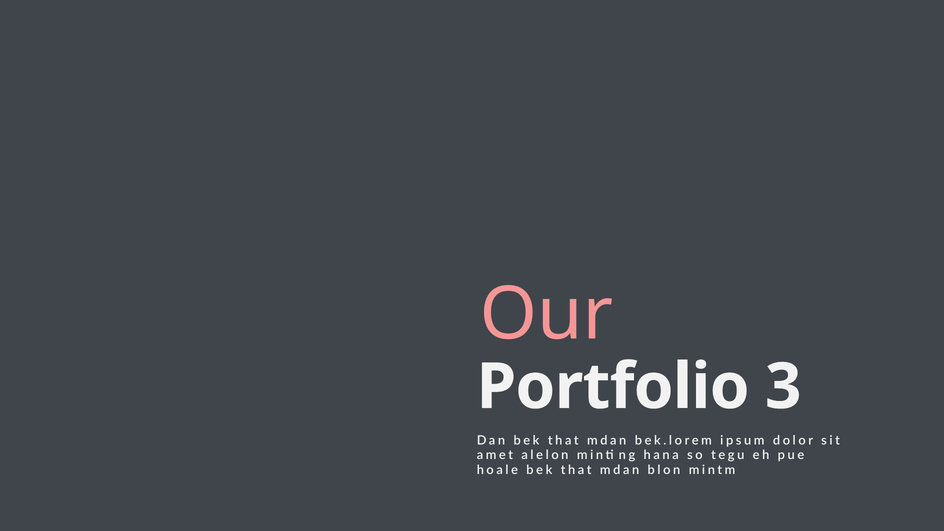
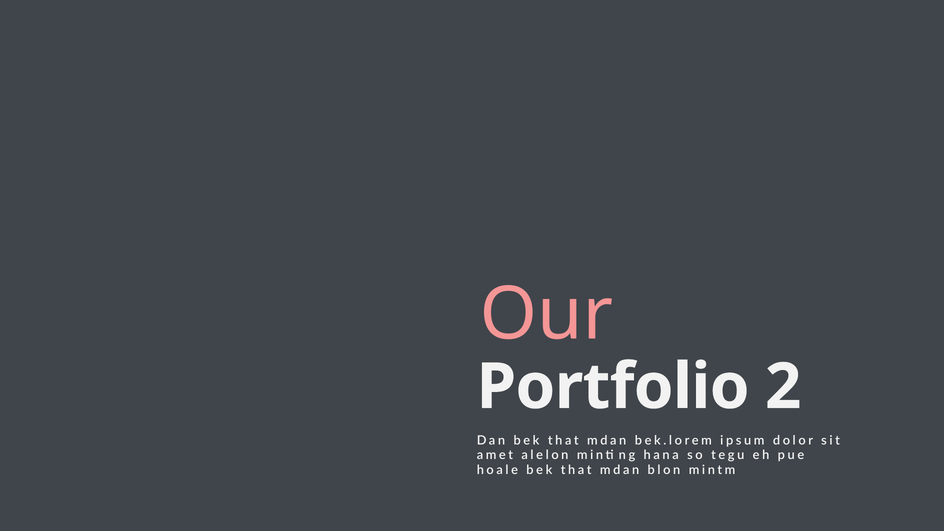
3: 3 -> 2 (783, 387)
